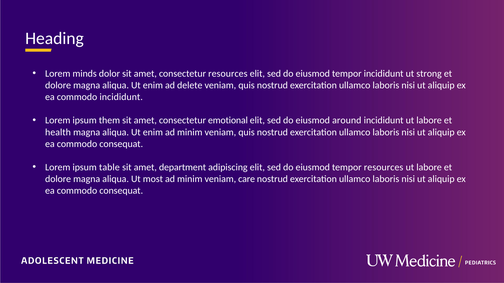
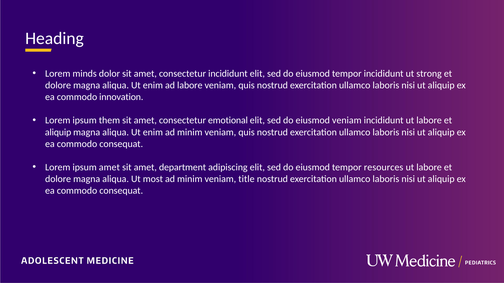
consectetur resources: resources -> incididunt (228, 74)
ad delete: delete -> labore (190, 85)
commodo incididunt: incididunt -> innovation (121, 97)
eiusmod around: around -> veniam (347, 121)
health: health -> aliquip (58, 132)
ipsum table: table -> amet (109, 168)
care: care -> title (246, 179)
